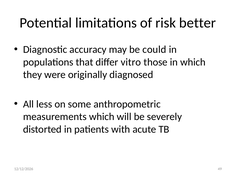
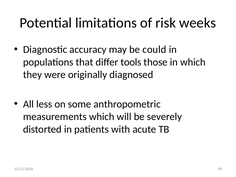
better: better -> weeks (198, 23)
vitro: vitro -> tools (131, 62)
